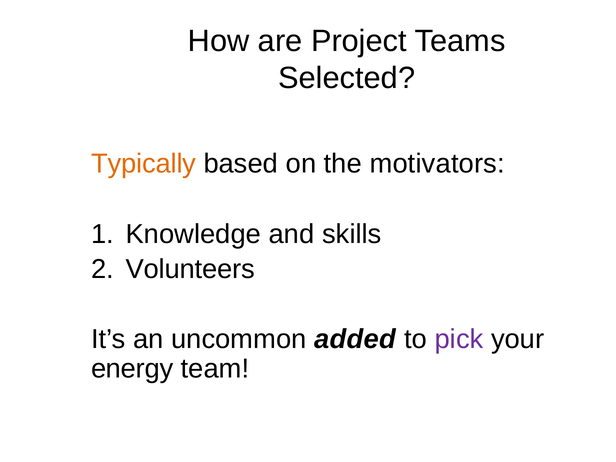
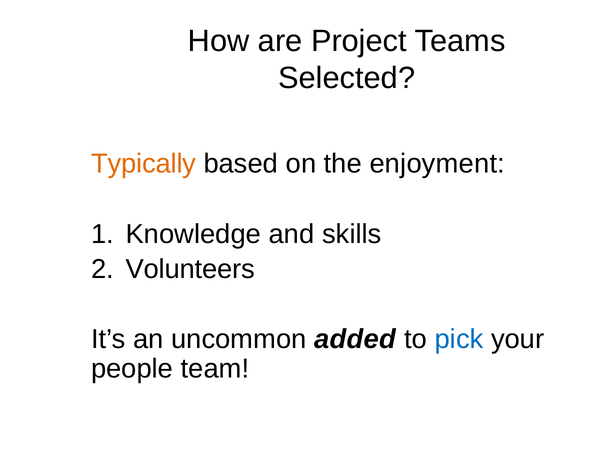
motivators: motivators -> enjoyment (437, 164)
pick colour: purple -> blue (459, 339)
energy: energy -> people (132, 369)
